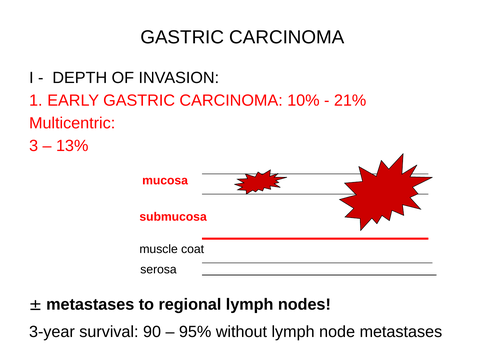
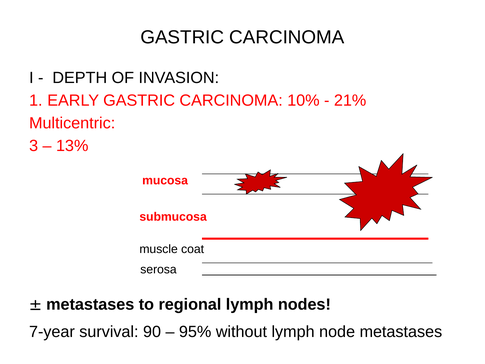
3-year: 3-year -> 7-year (52, 332)
